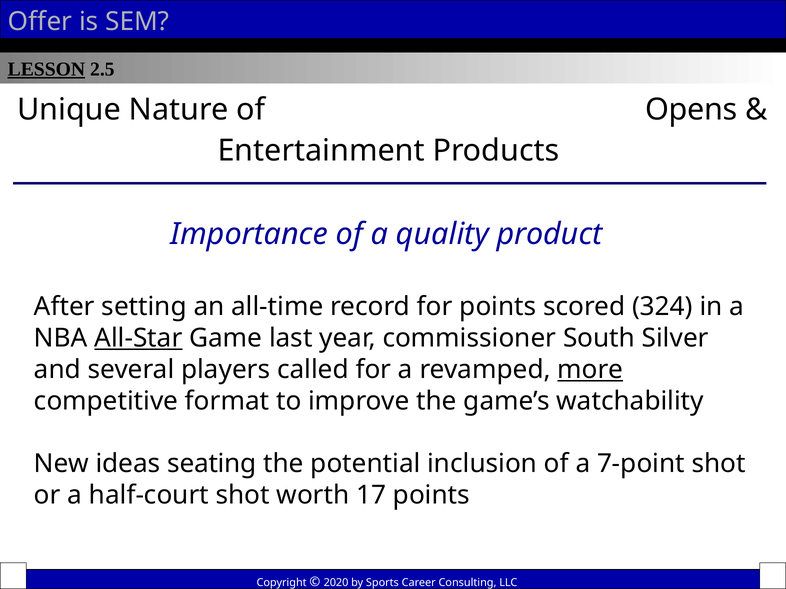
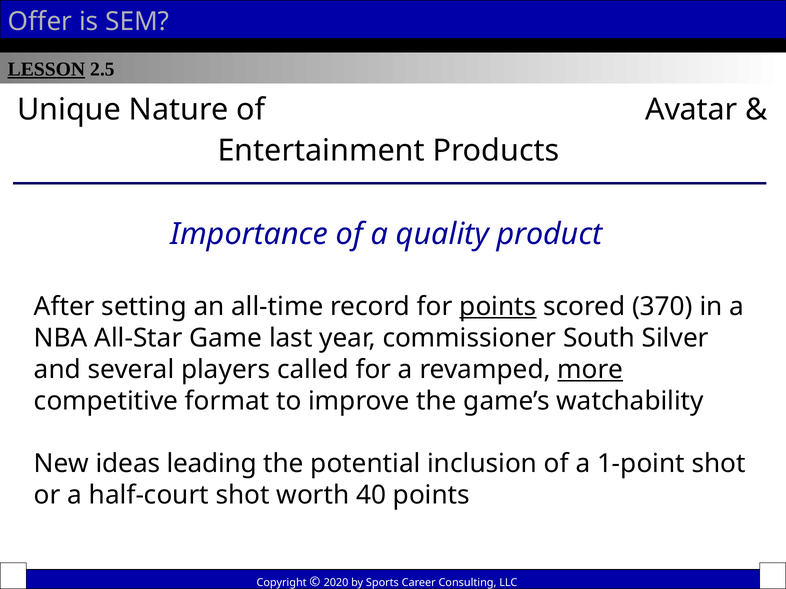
Opens: Opens -> Avatar (691, 110)
points underline: none -> present (498, 307)
324: 324 -> 370 (662, 307)
All-Star underline: present -> none (138, 338)
seating: seating -> leading (212, 464)
7-point: 7-point -> 1-point (641, 464)
17: 17 -> 40 (371, 496)
